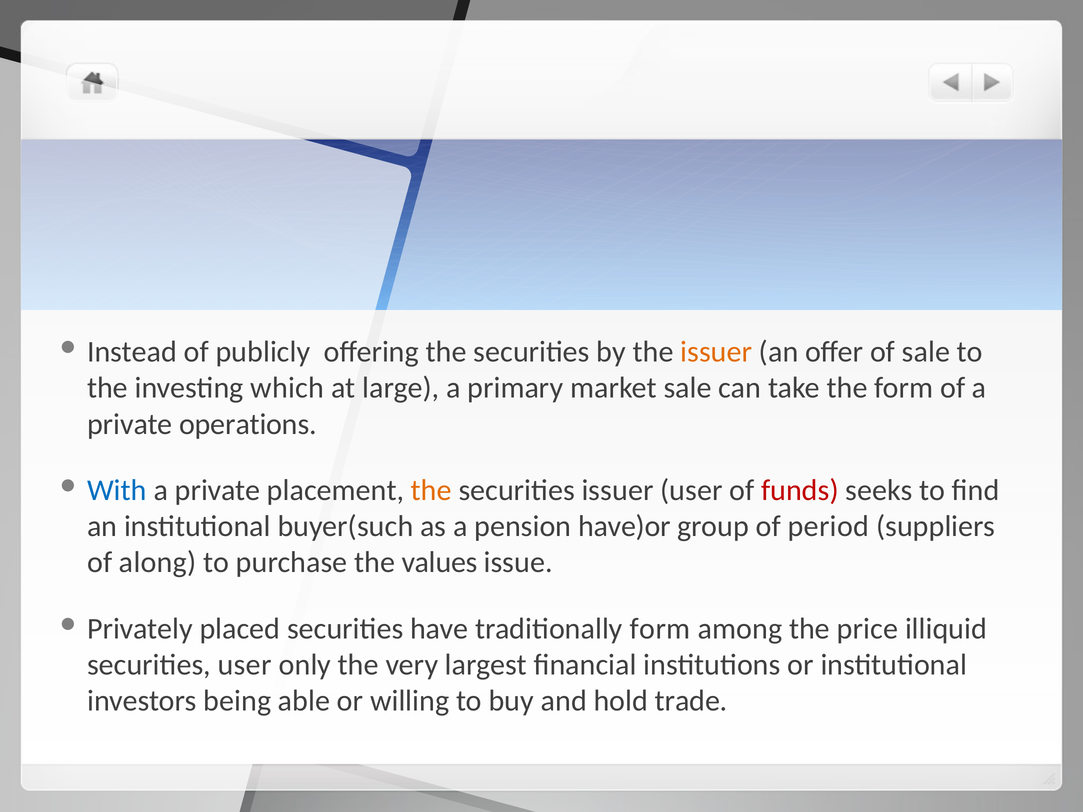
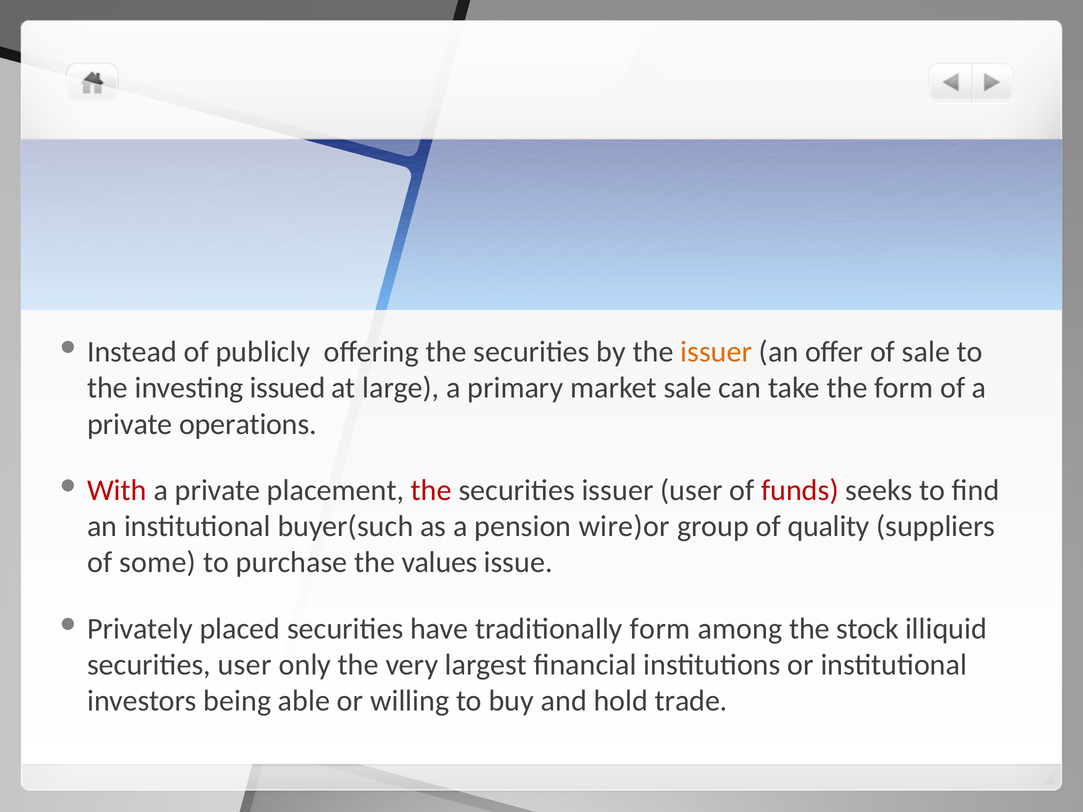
which: which -> issued (288, 388)
With colour: blue -> red (117, 491)
the colour: orange -> red (431, 491)
have)or: have)or -> wire)or (624, 527)
period: period -> quality (829, 527)
along: along -> some (158, 563)
price: price -> stock (868, 629)
